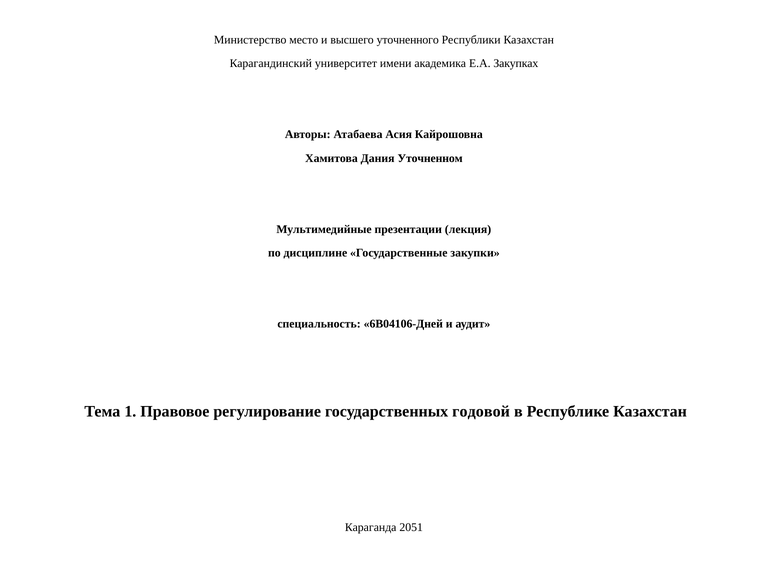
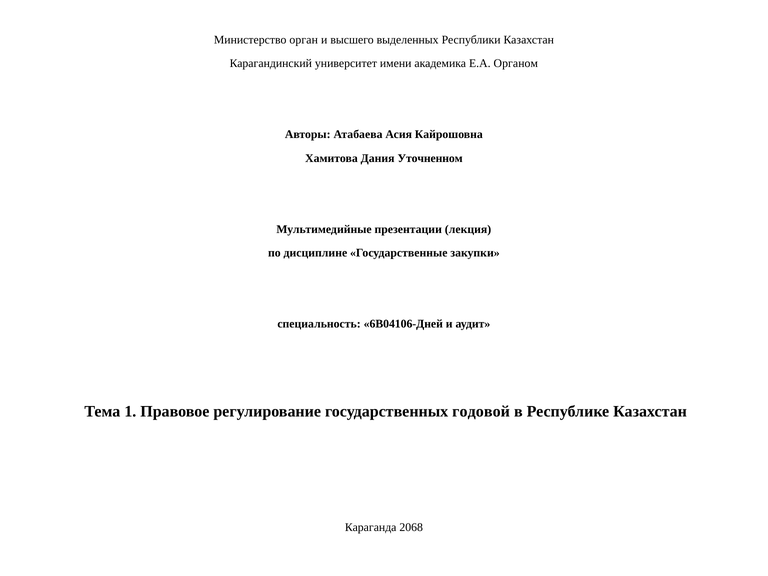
место: место -> орган (304, 40)
уточненного: уточненного -> выделенных (408, 40)
Закупках: Закупках -> Органом (516, 63)
2051: 2051 -> 2068 (411, 527)
